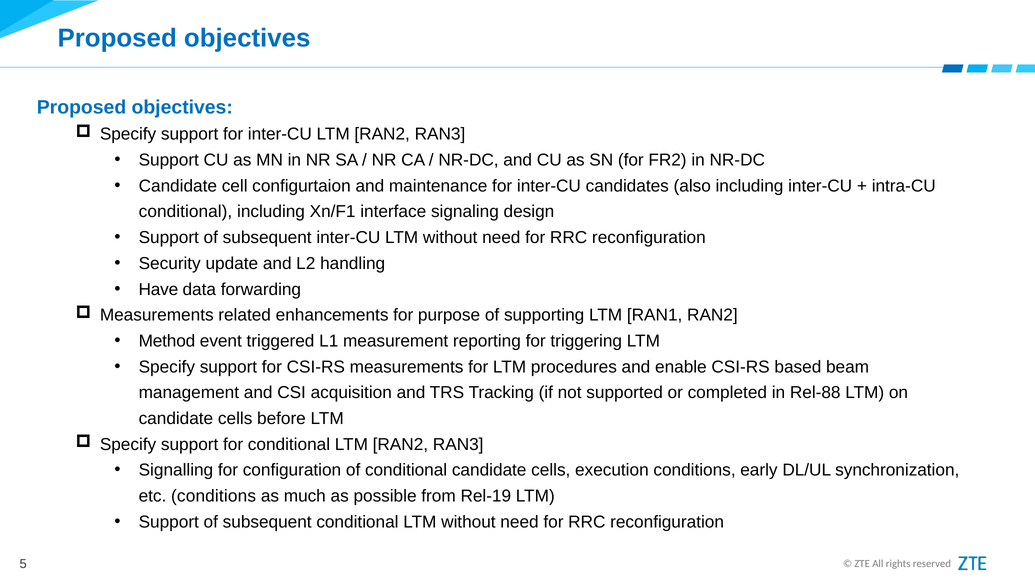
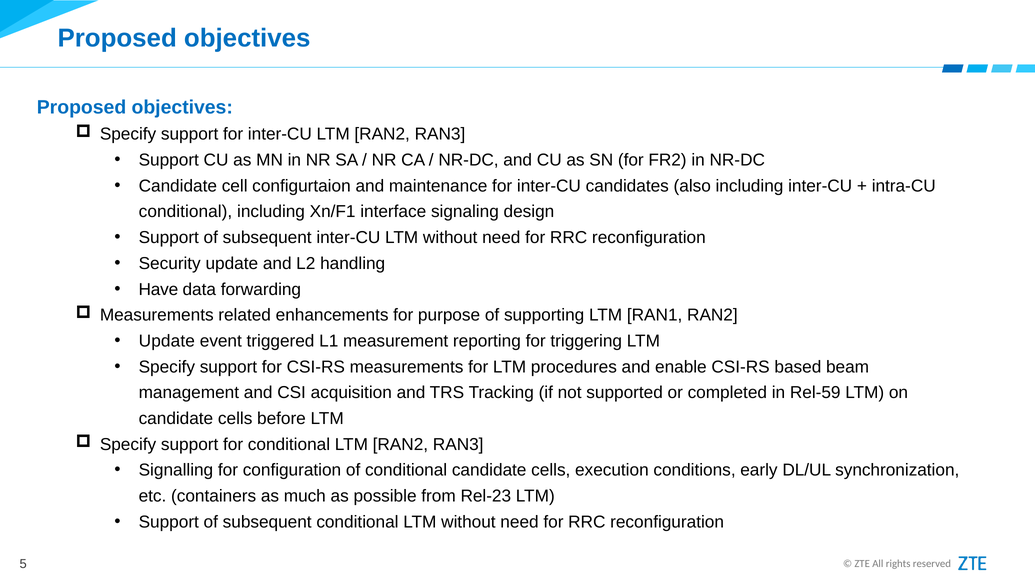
Method: Method -> Update (167, 341)
Rel-88: Rel-88 -> Rel-59 (815, 393)
etc conditions: conditions -> containers (214, 496)
Rel-19: Rel-19 -> Rel-23 (486, 496)
